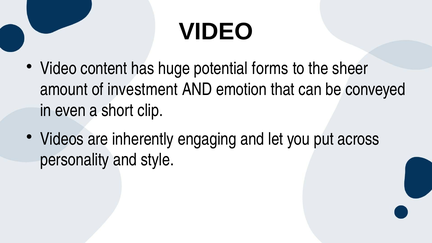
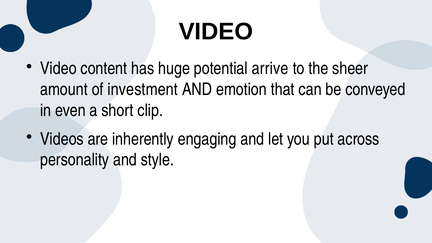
forms: forms -> arrive (270, 69)
